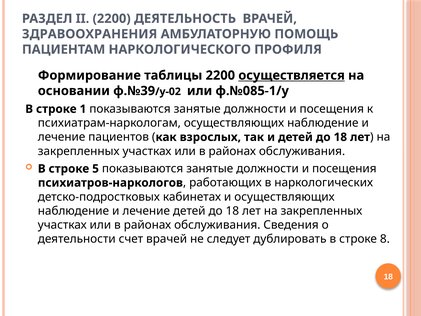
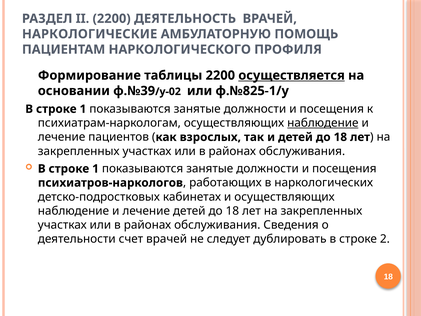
ЗДРАВООХРАНЕНИЯ: ЗДРАВООХРАНЕНИЯ -> НАРКОЛОГИЧЕСКИЕ (90, 34)
ф.№085-1/у: ф.№085-1/у -> ф.№825-1/у (252, 91)
наблюдение underline: none -> present (323, 123)
5: 5 -> 1 (96, 169)
8: 8 -> 2 (385, 239)
